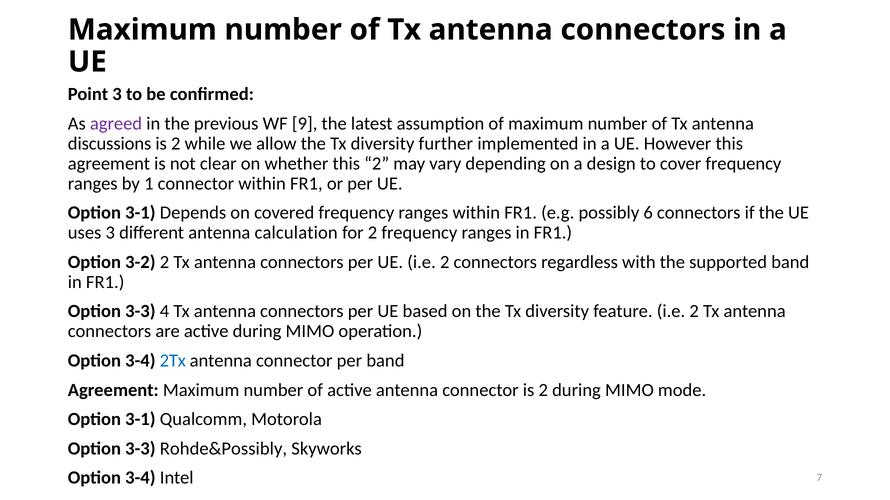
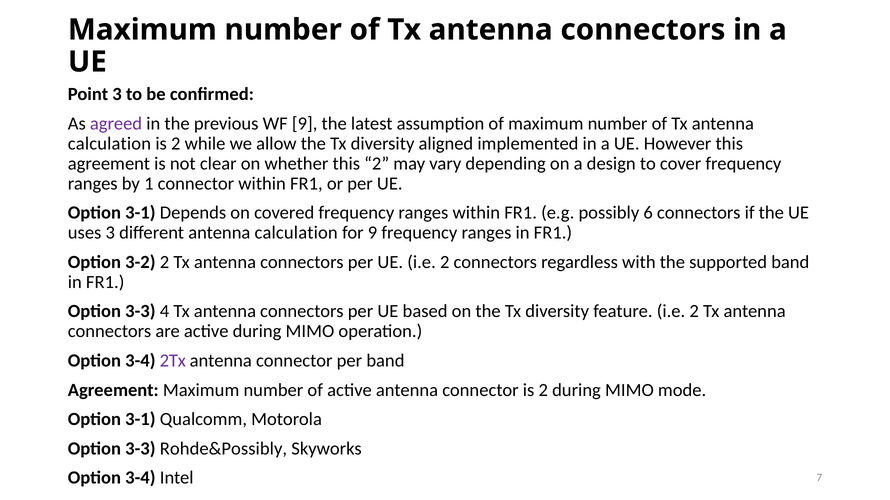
discussions: discussions -> calculation (109, 144)
further: further -> aligned (446, 144)
for 2: 2 -> 9 (373, 233)
2Tx colour: blue -> purple (173, 361)
